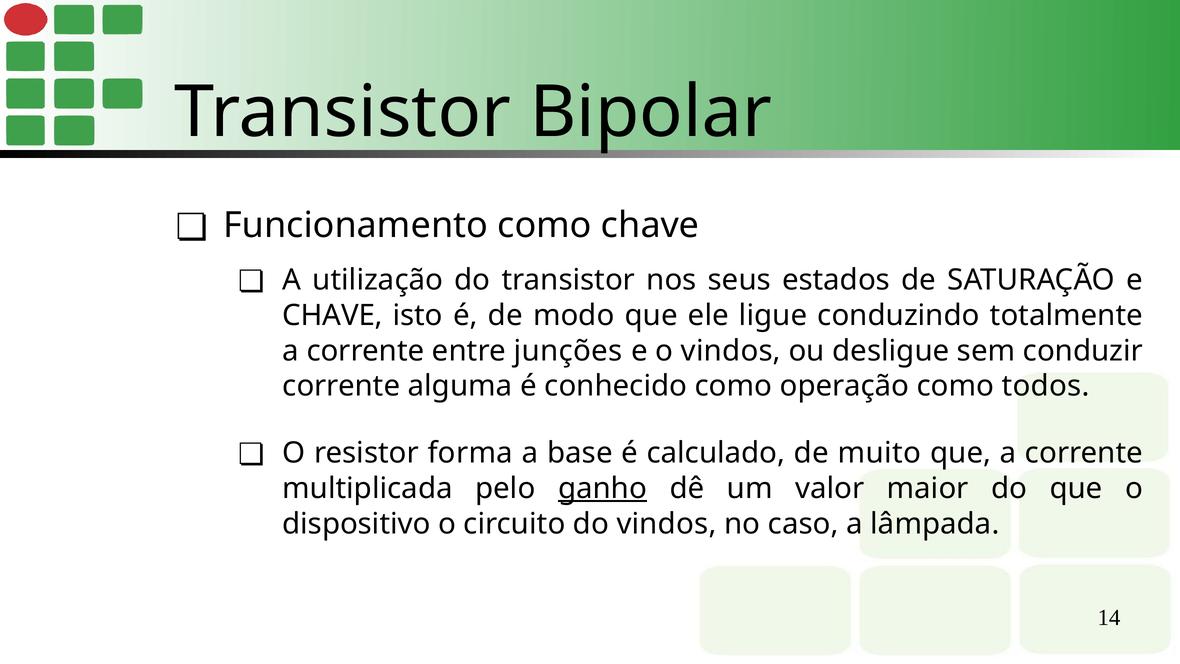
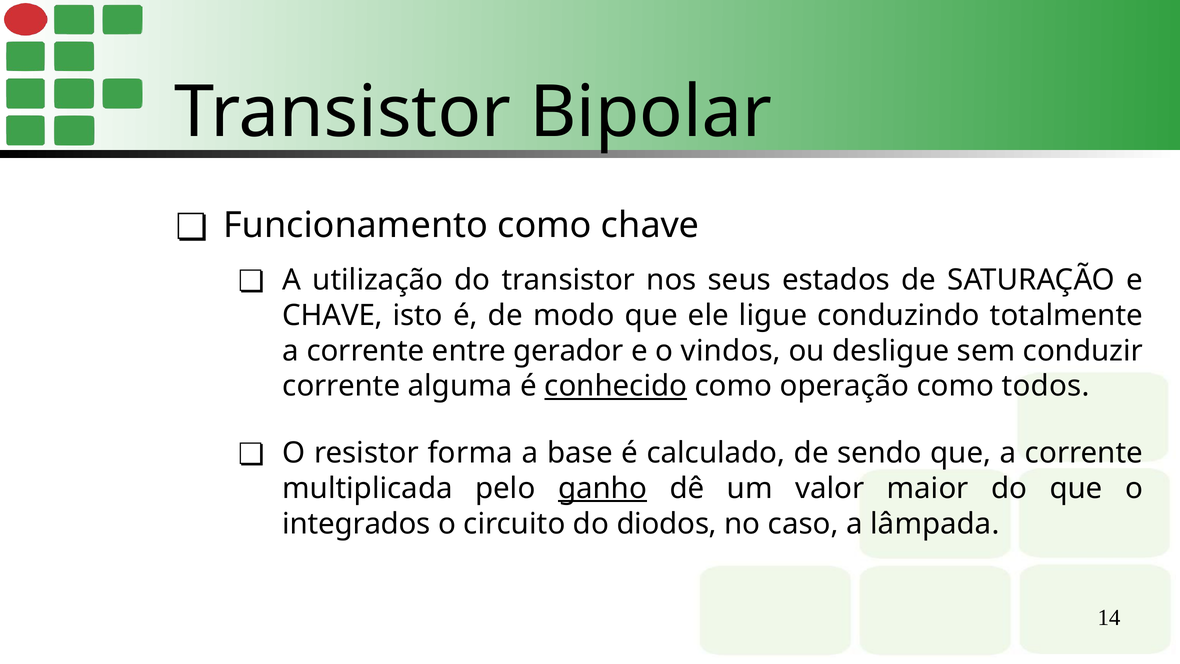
junções: junções -> gerador (568, 351)
conhecido underline: none -> present (616, 386)
muito: muito -> sendo (880, 453)
dispositivo: dispositivo -> integrados (356, 524)
do vindos: vindos -> diodos (667, 524)
